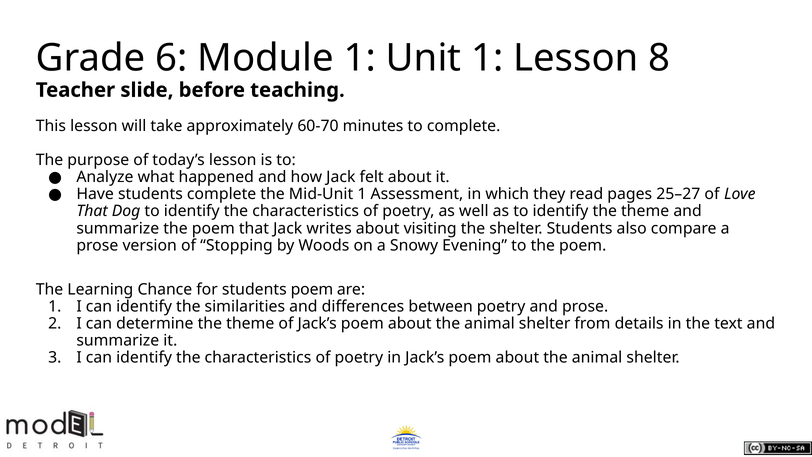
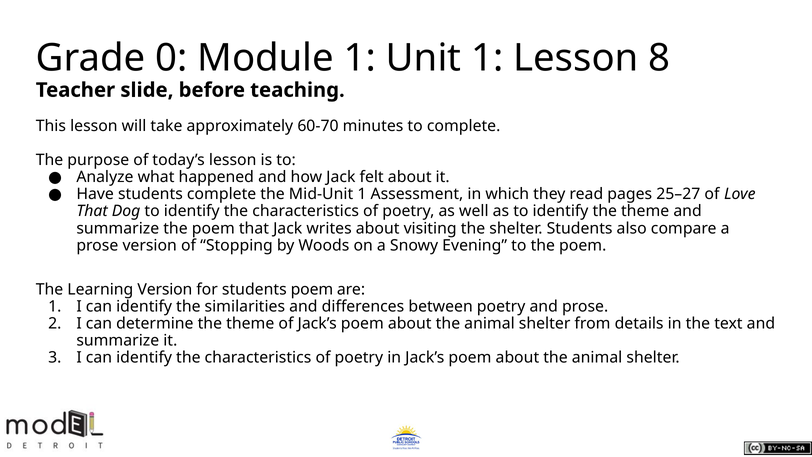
6: 6 -> 0 (171, 58)
Learning Chance: Chance -> Version (165, 289)
